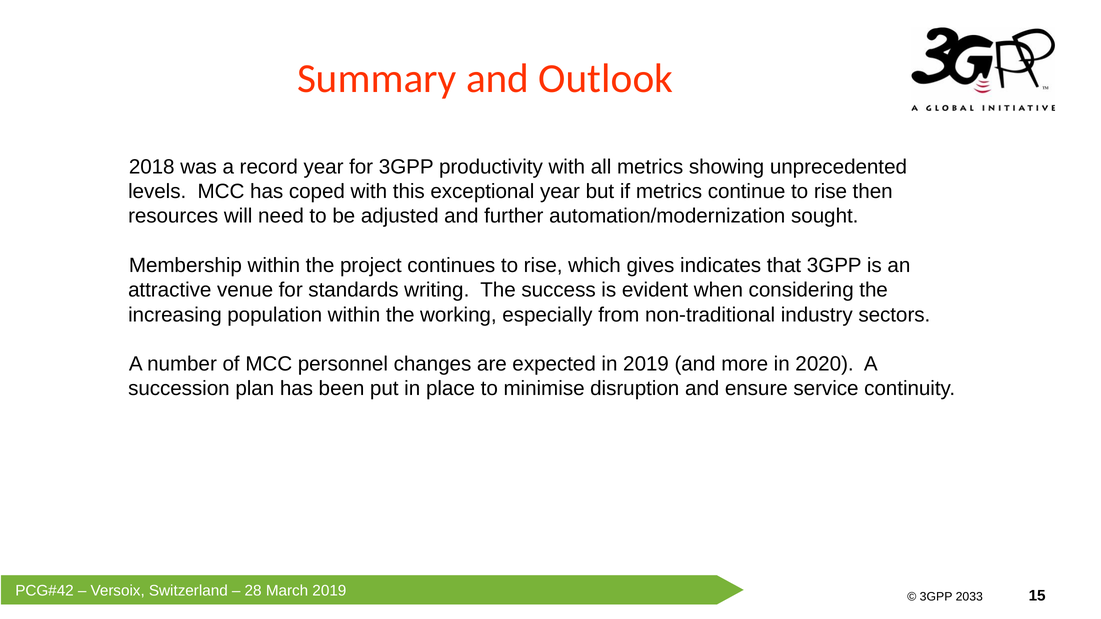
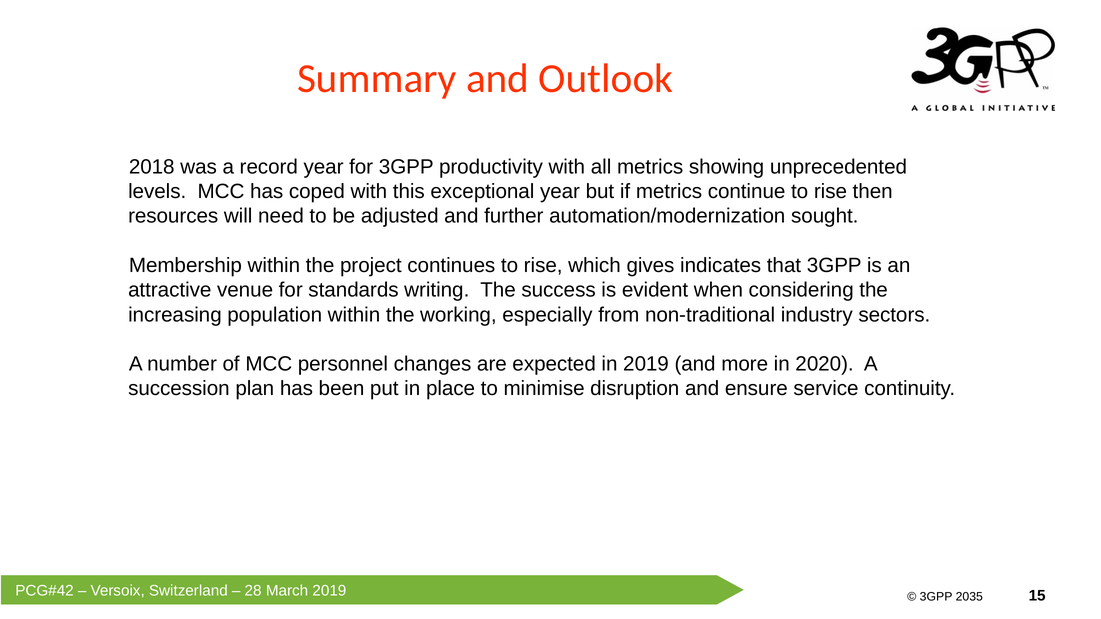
2033: 2033 -> 2035 (969, 597)
